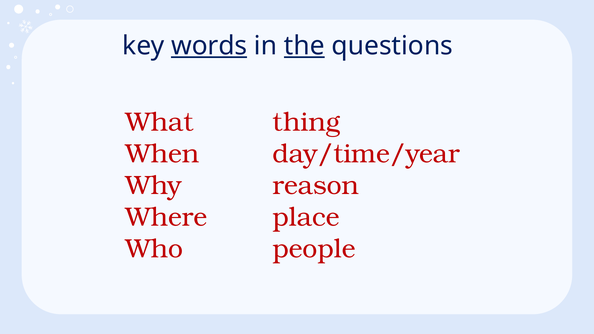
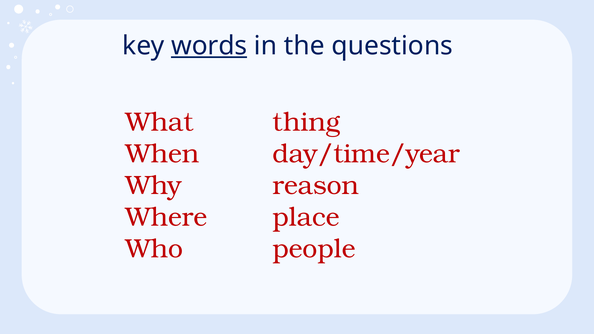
the underline: present -> none (304, 46)
